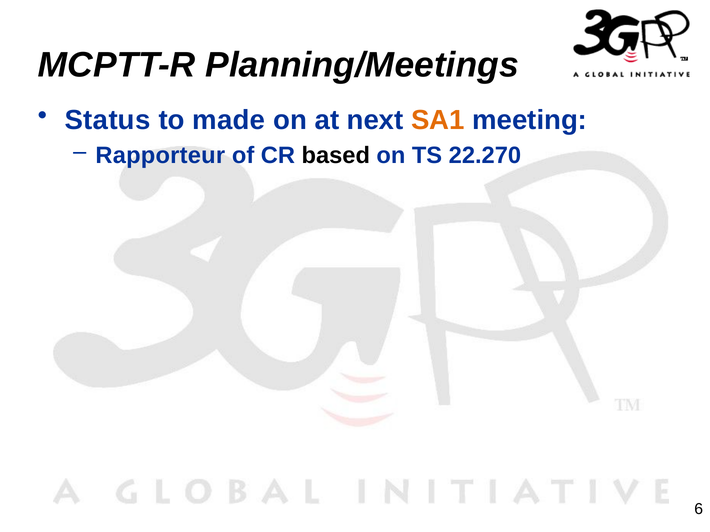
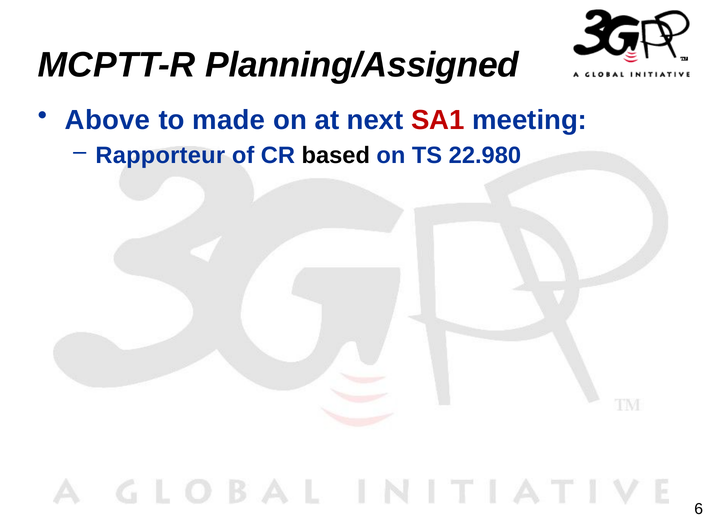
Planning/Meetings: Planning/Meetings -> Planning/Assigned (362, 65)
Status: Status -> Above (108, 120)
SA1 colour: orange -> red (438, 120)
22.270: 22.270 -> 22.980 (485, 156)
